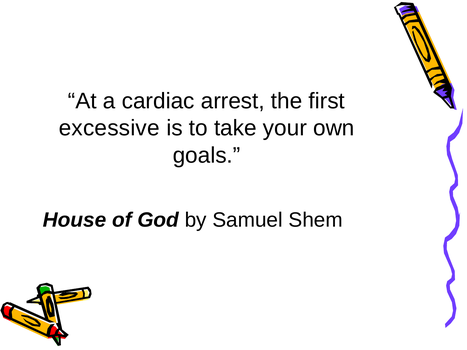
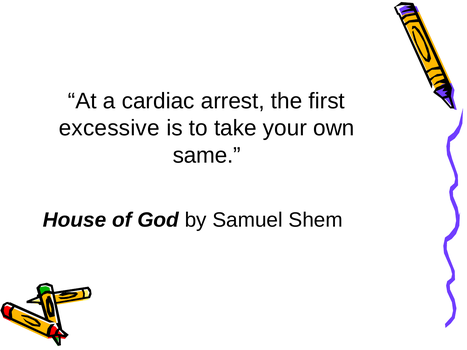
goals: goals -> same (207, 155)
